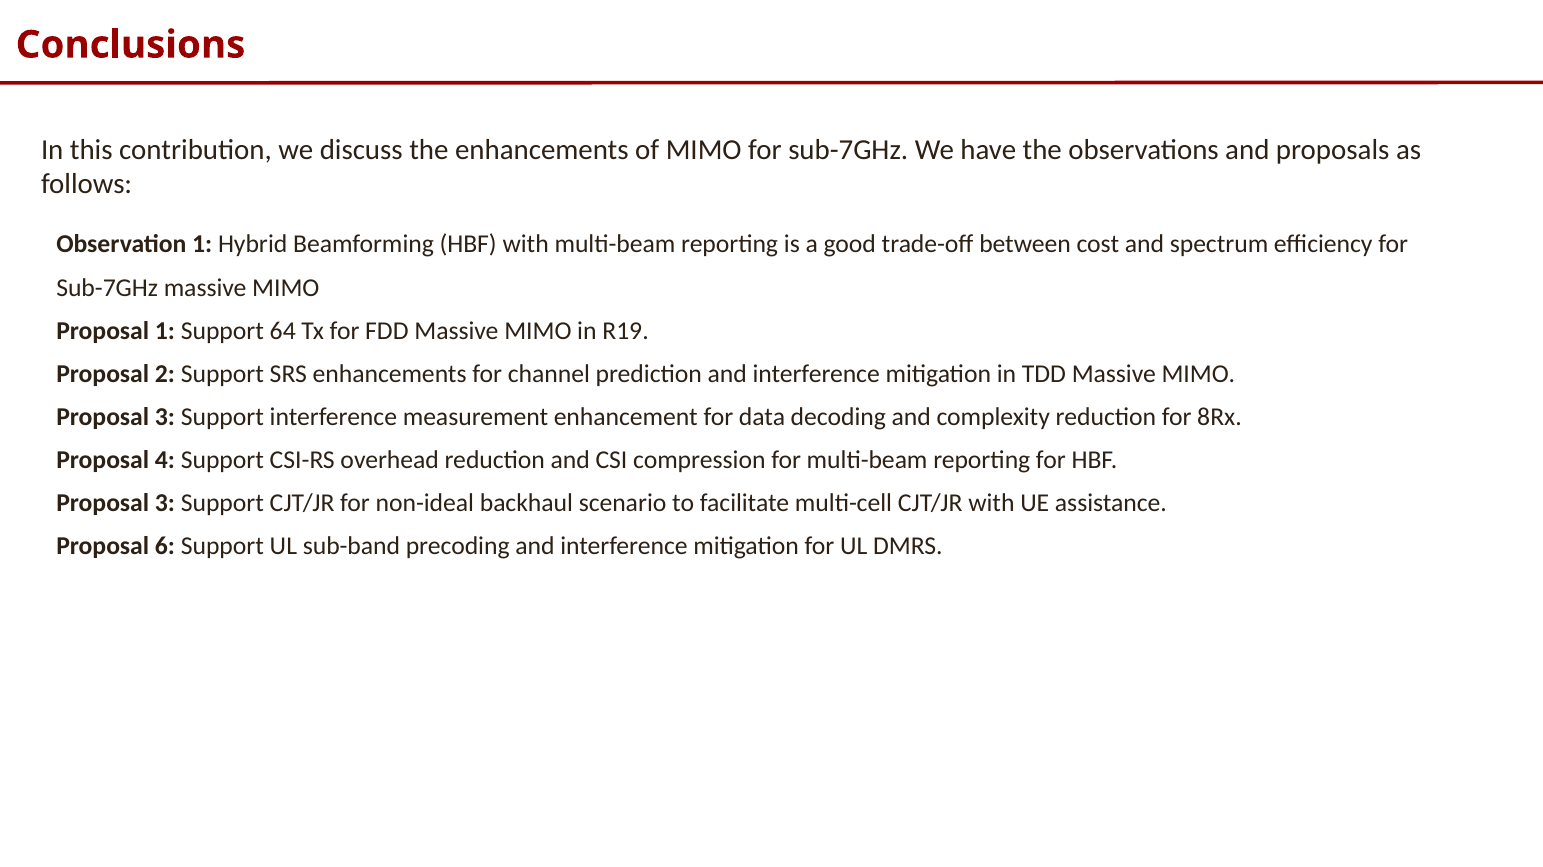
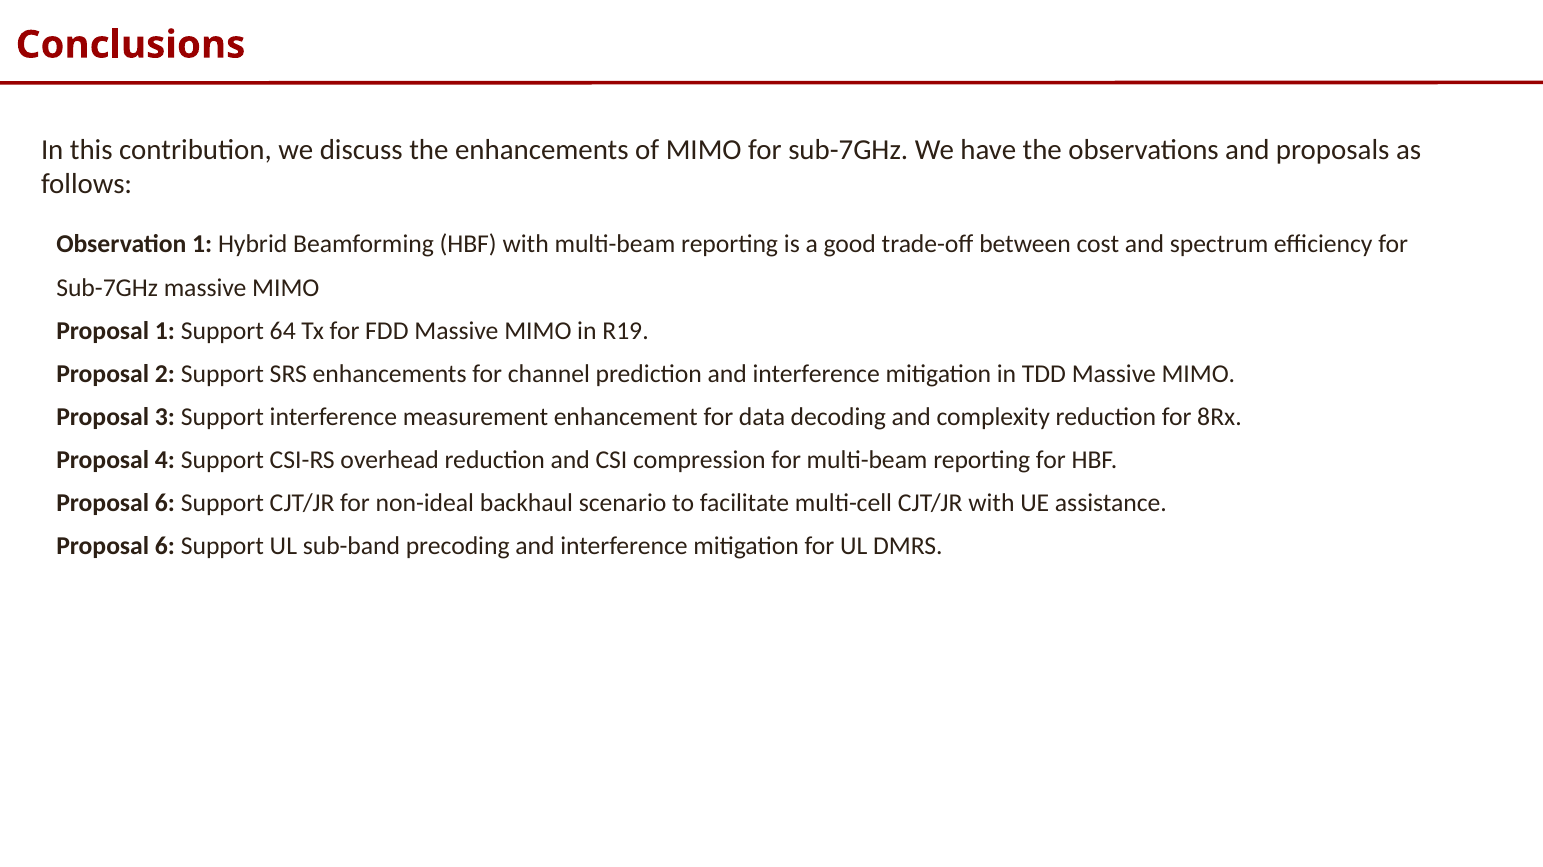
3: 3 -> 6 (165, 503)
